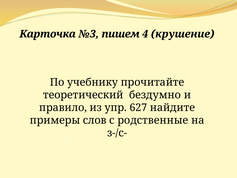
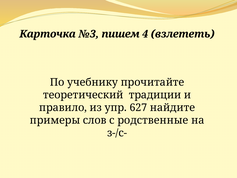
крушение: крушение -> взлететь (183, 34)
бездумно: бездумно -> традиции (155, 95)
